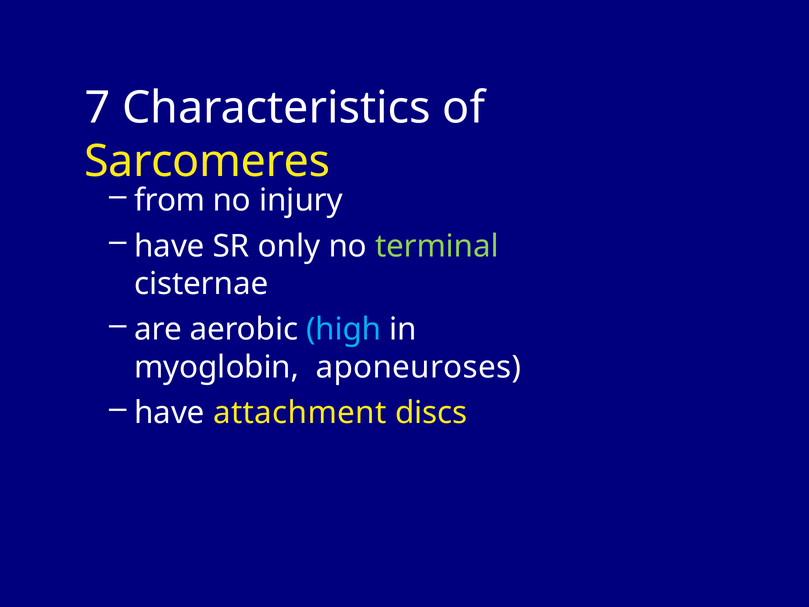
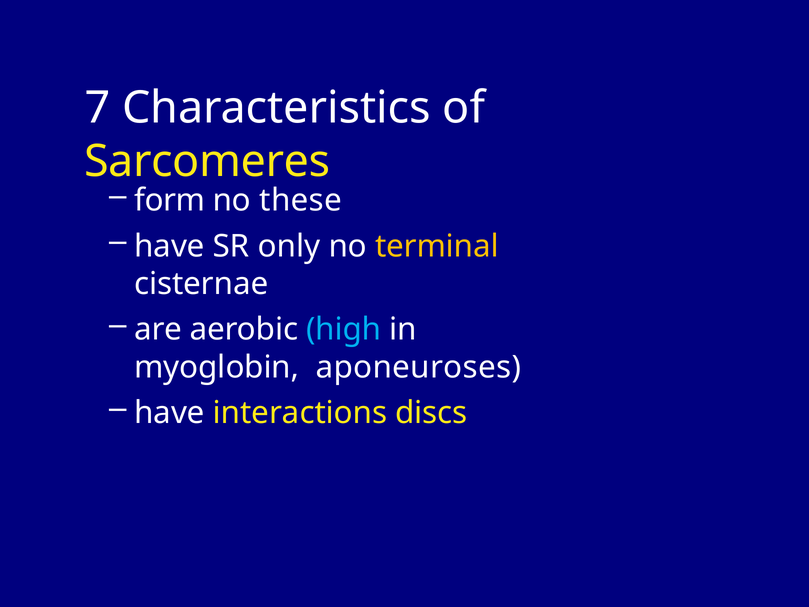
from: from -> form (170, 200)
injury: injury -> these (301, 200)
terminal colour: light green -> yellow (437, 246)
attachment: attachment -> interactions (300, 413)
